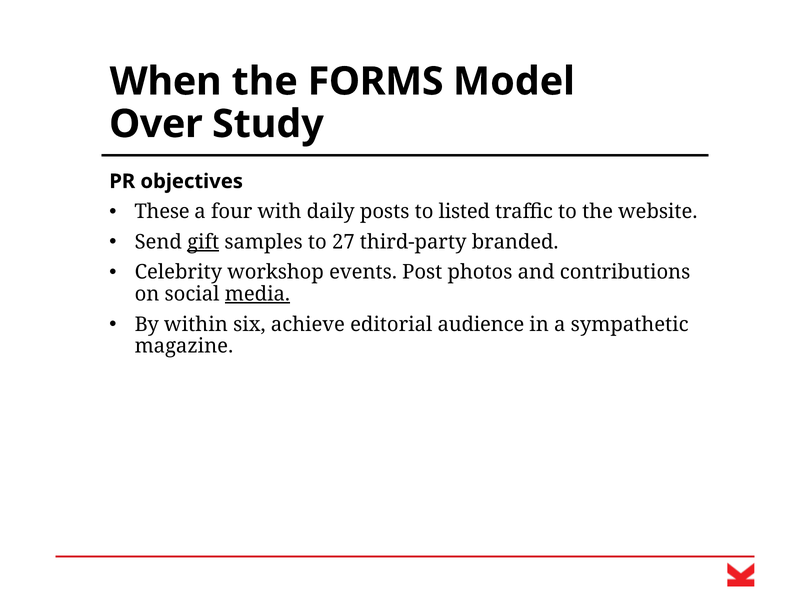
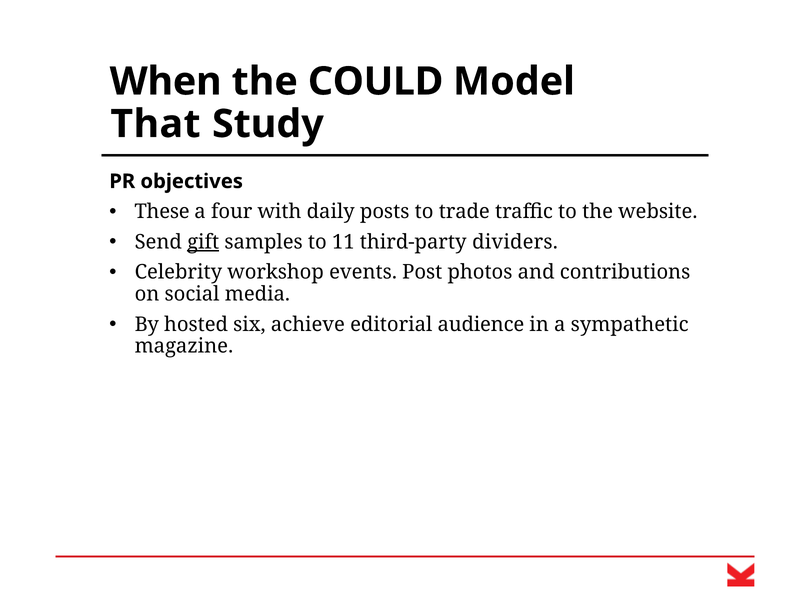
FORMS: FORMS -> COULD (376, 82)
Over: Over -> That (155, 124)
listed: listed -> trade (464, 212)
27: 27 -> 11 (343, 242)
branded: branded -> dividers (515, 242)
media underline: present -> none (257, 294)
within: within -> hosted (196, 325)
